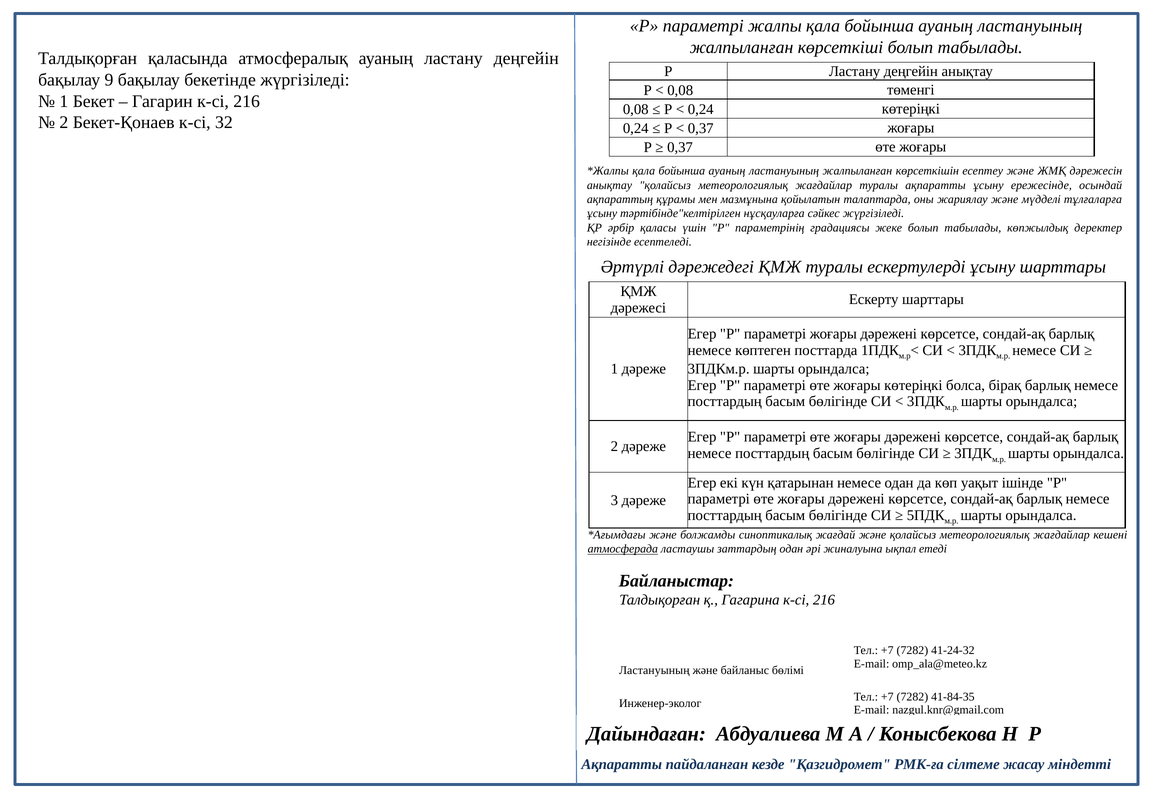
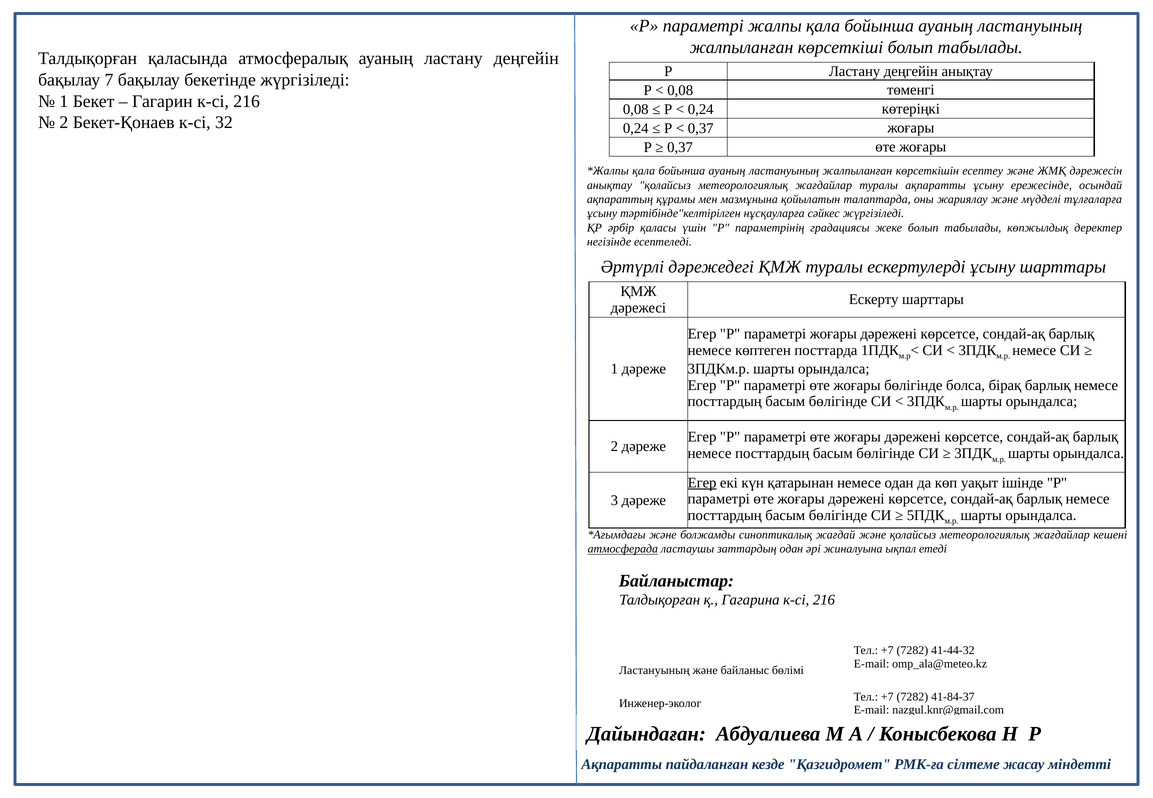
9: 9 -> 7 (109, 80)
жоғары көтеріңкі: көтеріңкі -> бөлігінде (913, 385)
Егер underline: none -> present (702, 483)
41-24-32: 41-24-32 -> 41-44-32 (953, 651)
41-84-35: 41-84-35 -> 41-84-37 (953, 697)
